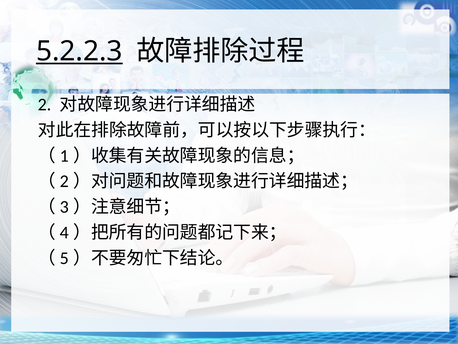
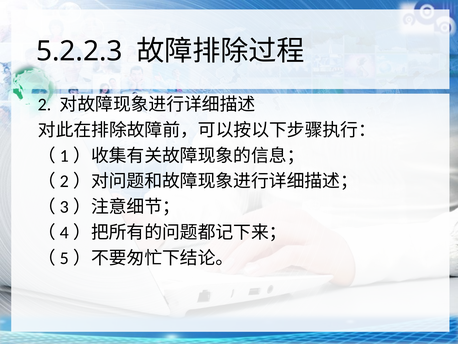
5.2.2.3 underline: present -> none (79, 51)
